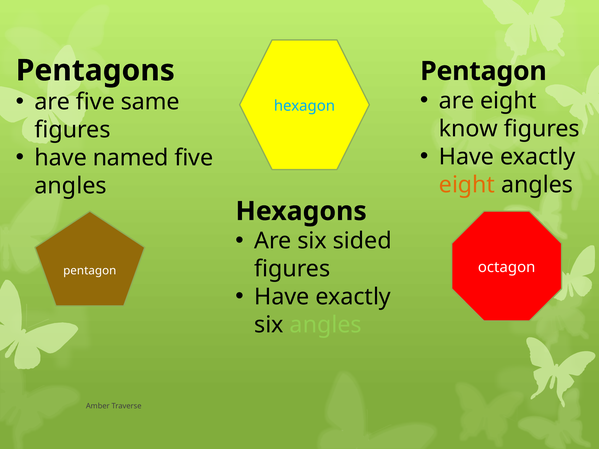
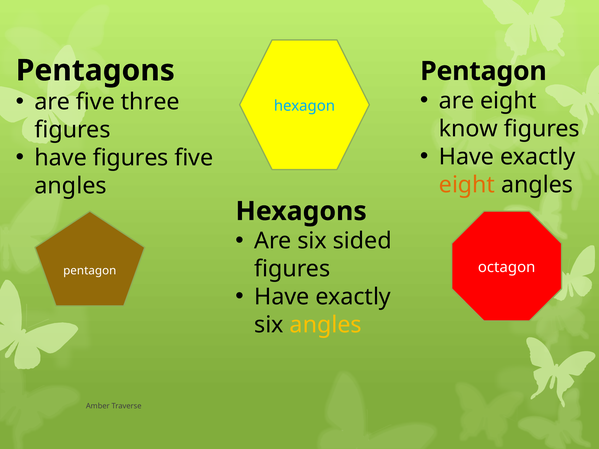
same: same -> three (150, 102)
have named: named -> figures (131, 158)
angles colour: light green -> yellow (326, 325)
